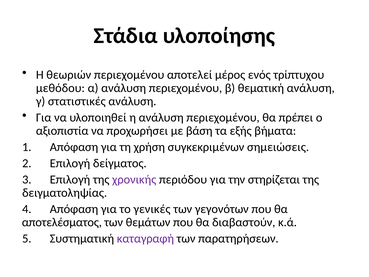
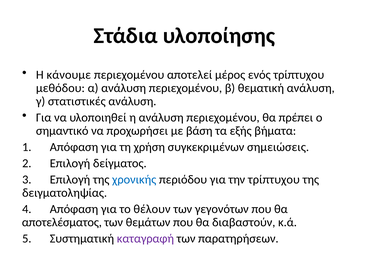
θεωριών: θεωριών -> κάνουμε (69, 75)
αξιοπιστία: αξιοπιστία -> σημαντικό (62, 131)
χρονικής colour: purple -> blue (134, 179)
την στηρίζεται: στηρίζεται -> τρίπτυχου (274, 179)
γενικές: γενικές -> θέλουν (152, 209)
